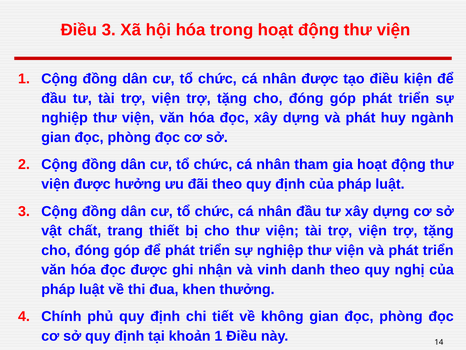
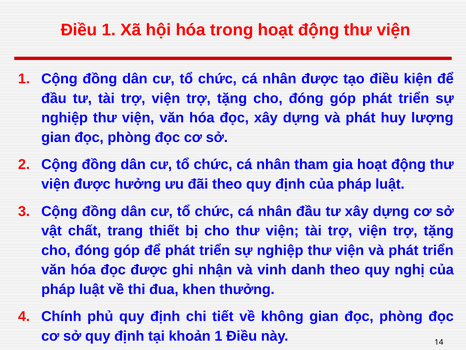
Điều 3: 3 -> 1 (109, 30)
ngành: ngành -> lượng (432, 118)
